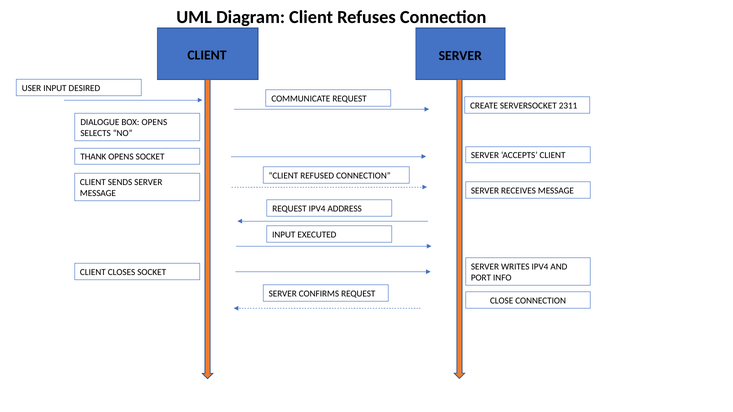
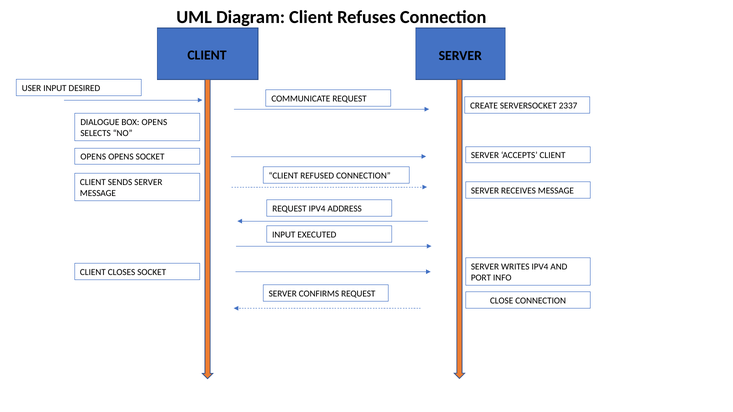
2311: 2311 -> 2337 (568, 106)
THANK: THANK -> OPENS (93, 157)
